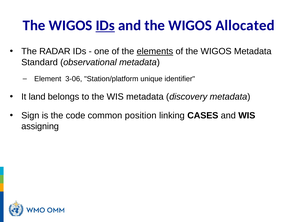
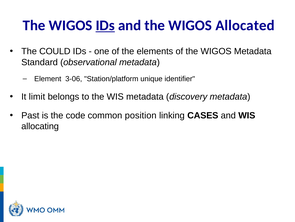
RADAR: RADAR -> COULD (55, 51)
elements underline: present -> none (155, 51)
land: land -> limit (37, 96)
Sign: Sign -> Past (30, 115)
assigning: assigning -> allocating (40, 126)
